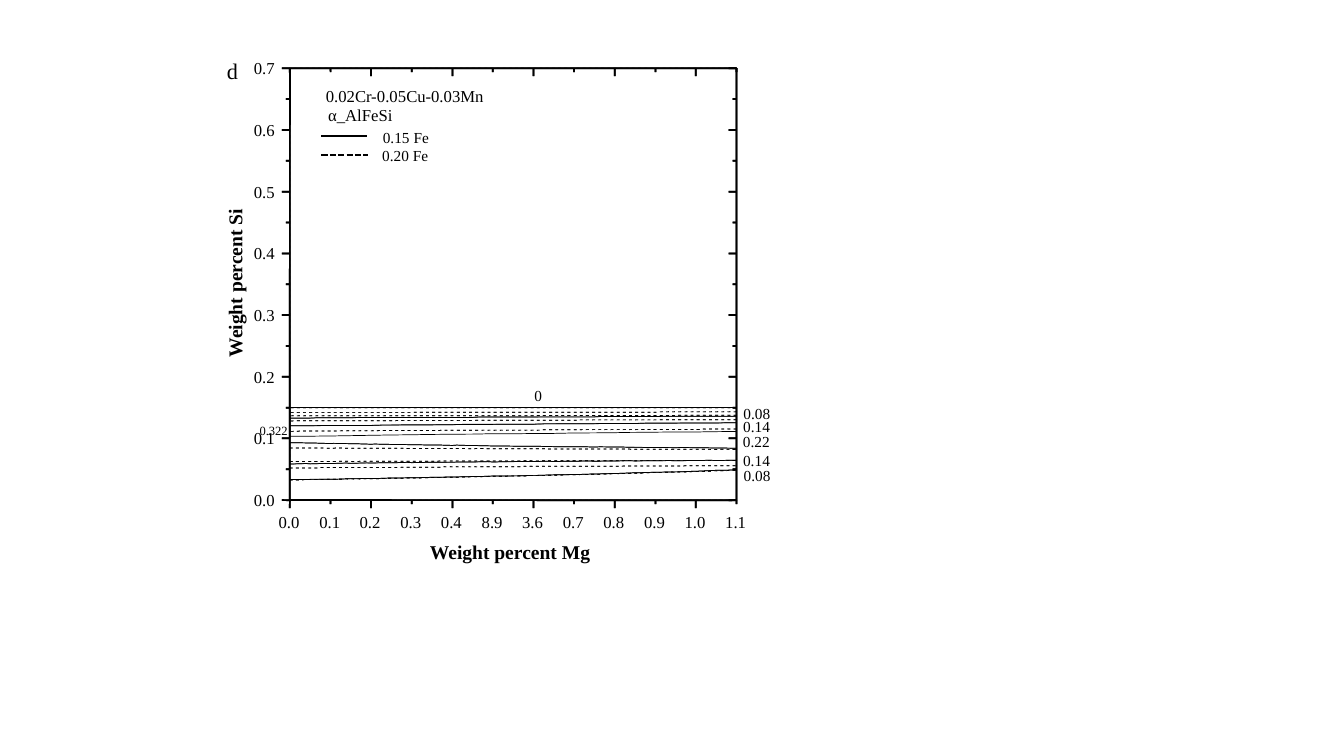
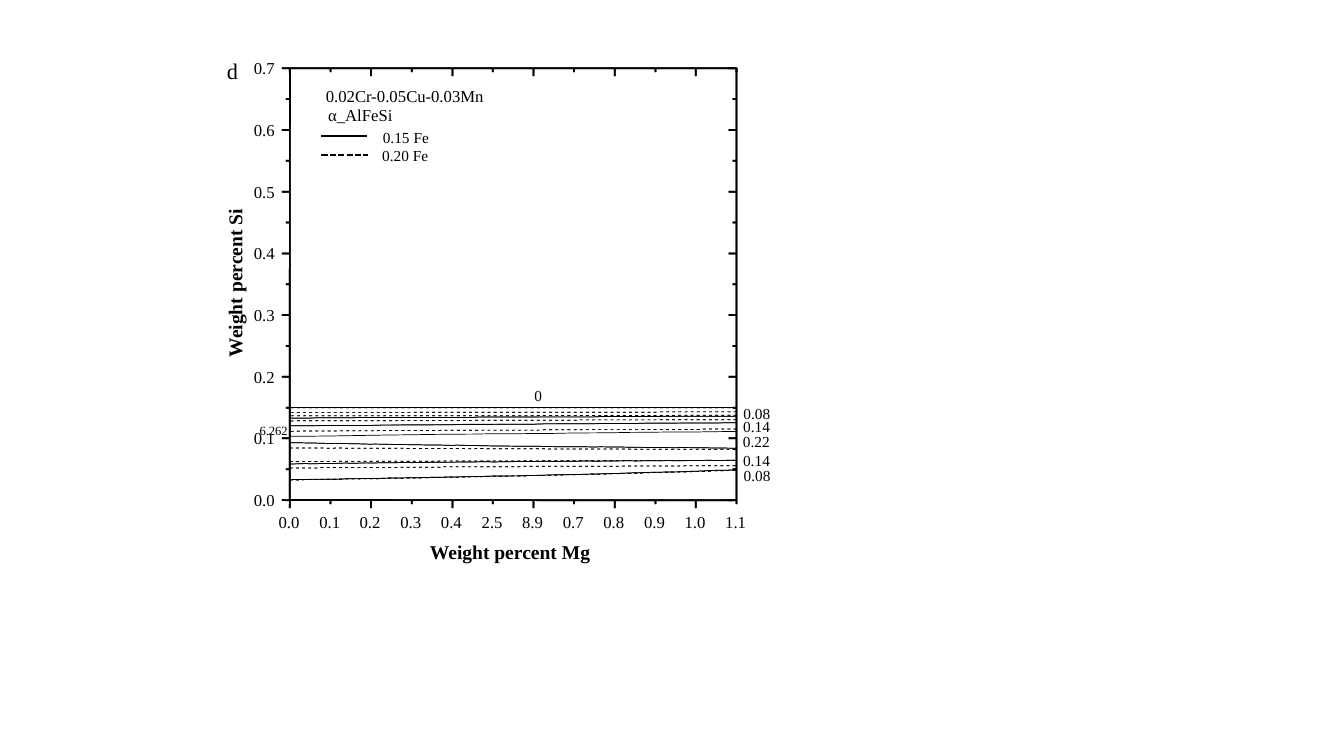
0.322: 0.322 -> 6.262 (274, 432)
8.9: 8.9 -> 2.5 (492, 523)
3.6: 3.6 -> 8.9 (533, 523)
